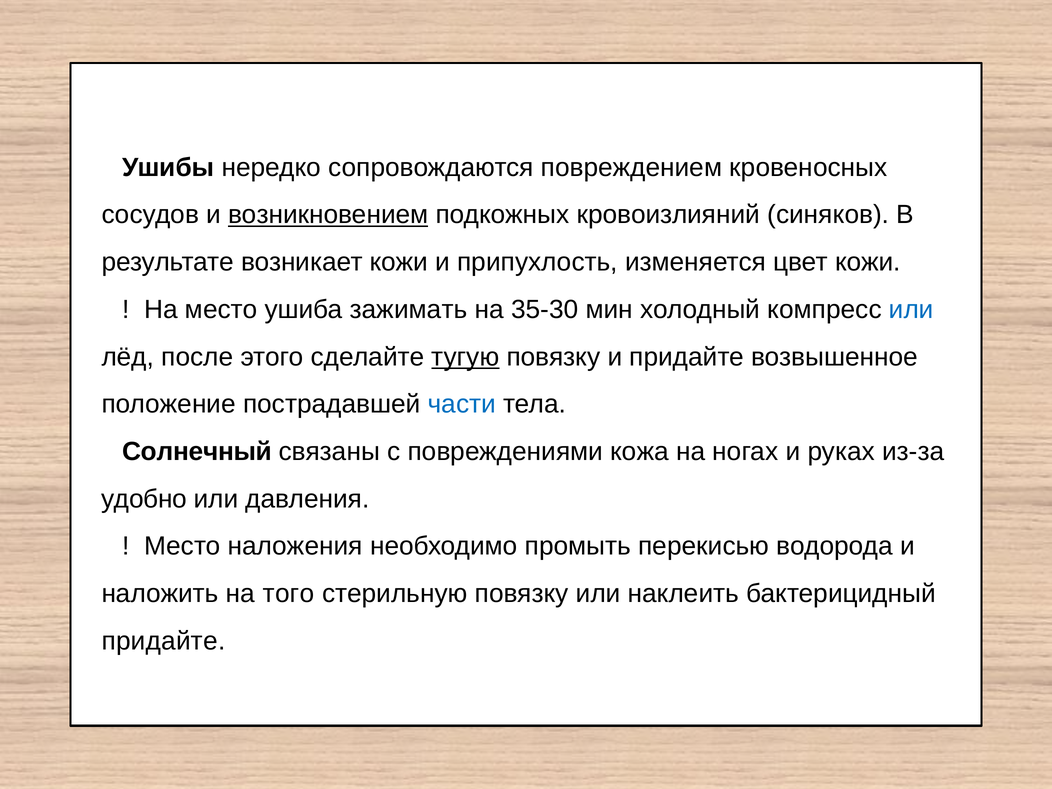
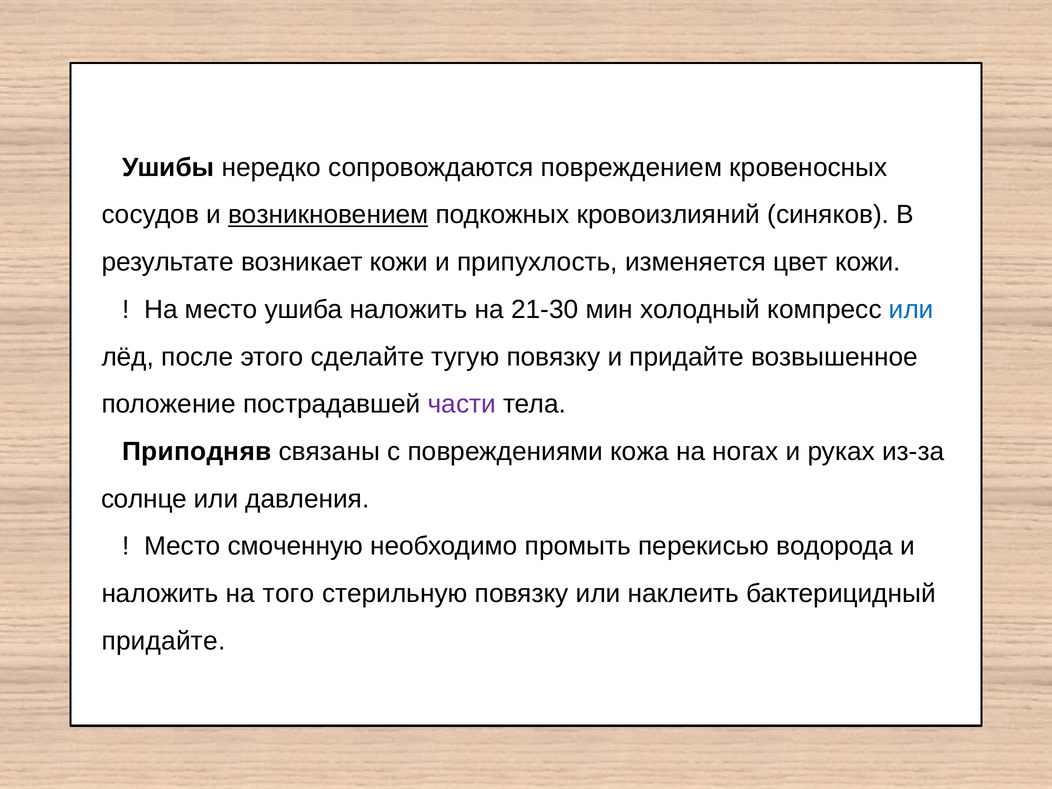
ушиба зажимать: зажимать -> наложить (409, 309)
35-30: 35-30 -> 21-30 (545, 309)
тугую underline: present -> none (465, 357)
части colour: blue -> purple (462, 404)
Солнечный: Солнечный -> Приподняв (197, 452)
удобно: удобно -> солнце (144, 499)
наложения: наложения -> смоченную (295, 546)
